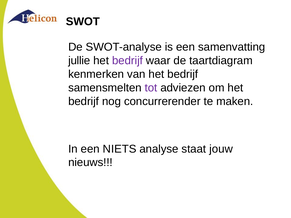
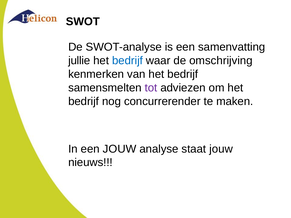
bedrijf colour: purple -> blue (127, 61)
taartdiagram: taartdiagram -> omschrijving (221, 61)
een NIETS: NIETS -> JOUW (120, 149)
